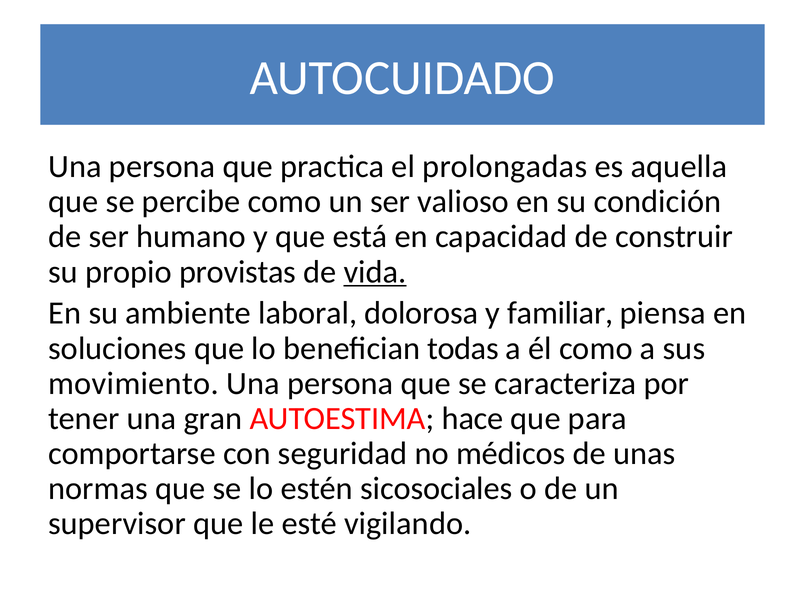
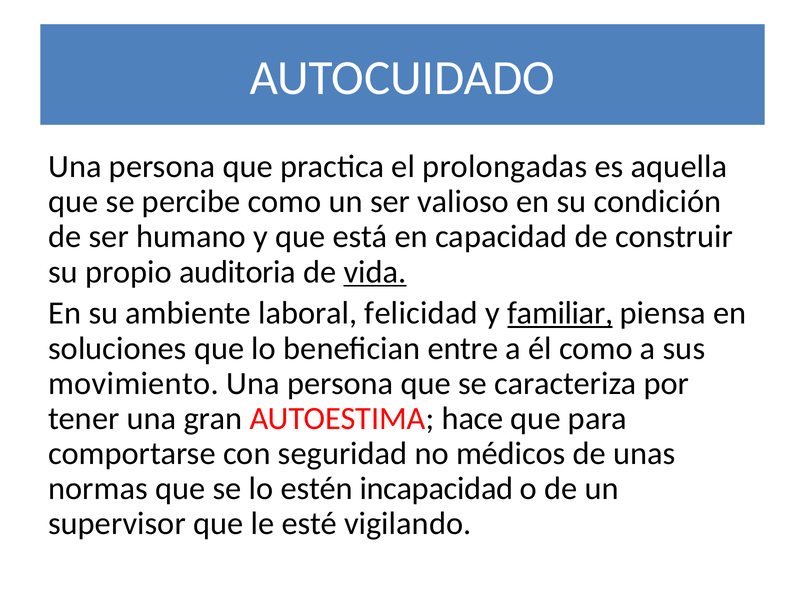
provistas: provistas -> auditoria (238, 272)
dolorosa: dolorosa -> felicidad (421, 313)
familiar underline: none -> present (560, 313)
todas: todas -> entre (463, 348)
sicosociales: sicosociales -> incapacidad (436, 488)
